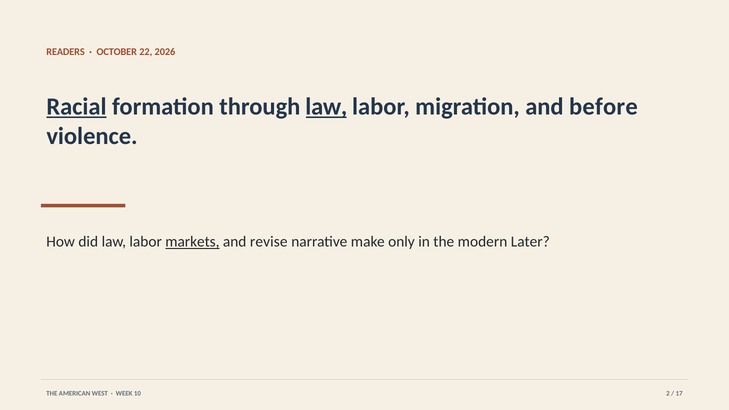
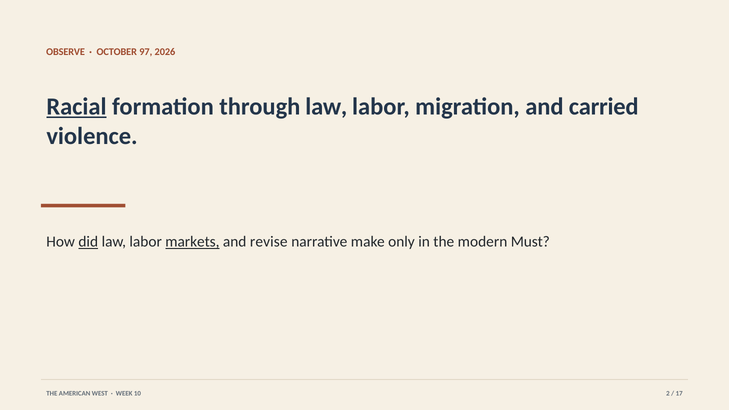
READERS: READERS -> OBSERVE (66, 52)
22: 22 -> 97 (146, 52)
law underline: present -> none (326, 107)
before: before -> carried (604, 107)
did underline: none -> present (88, 242)
Later: Later -> Must (530, 242)
